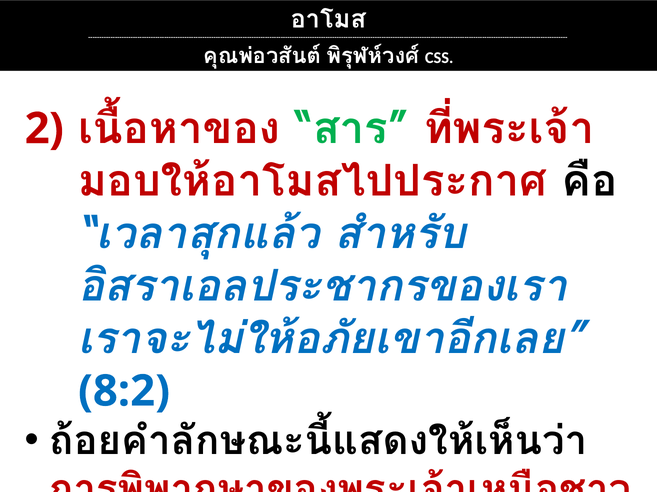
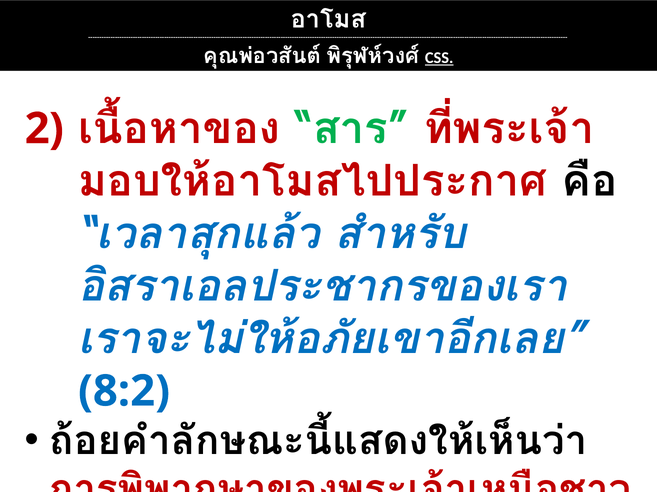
CSS underline: none -> present (439, 58)
